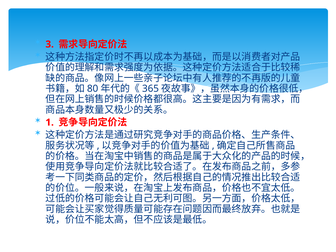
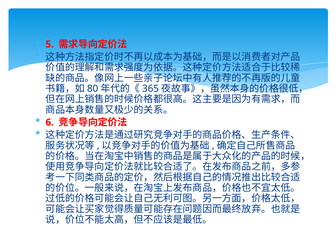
3: 3 -> 5 (50, 44)
1: 1 -> 6 (50, 122)
